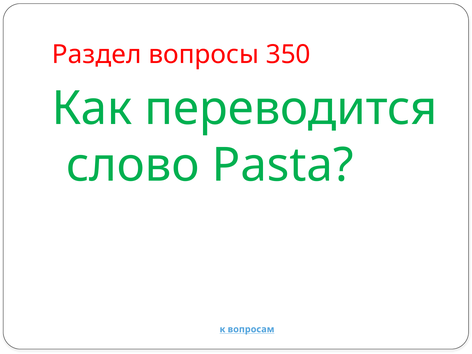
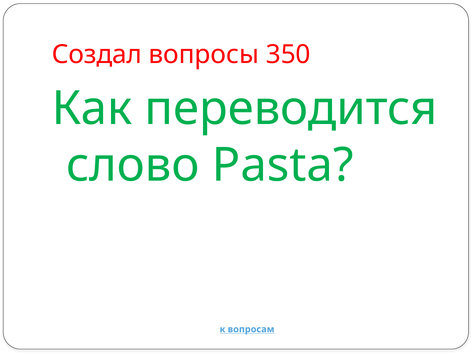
Раздел: Раздел -> Создал (97, 55)
